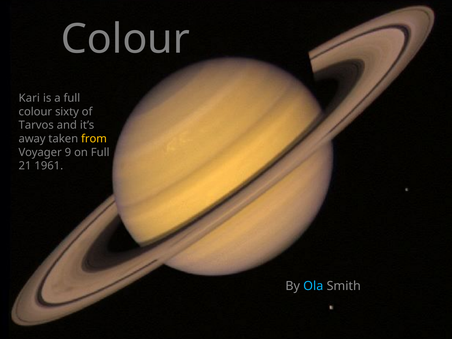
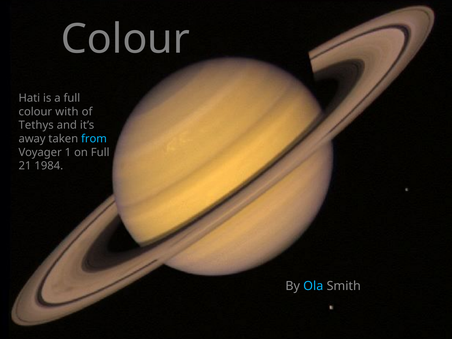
Kari: Kari -> Hati (29, 98)
sixty: sixty -> with (67, 112)
Tarvos: Tarvos -> Tethys (36, 125)
from colour: yellow -> light blue (94, 139)
9: 9 -> 1 (68, 152)
1961: 1961 -> 1984 (49, 166)
